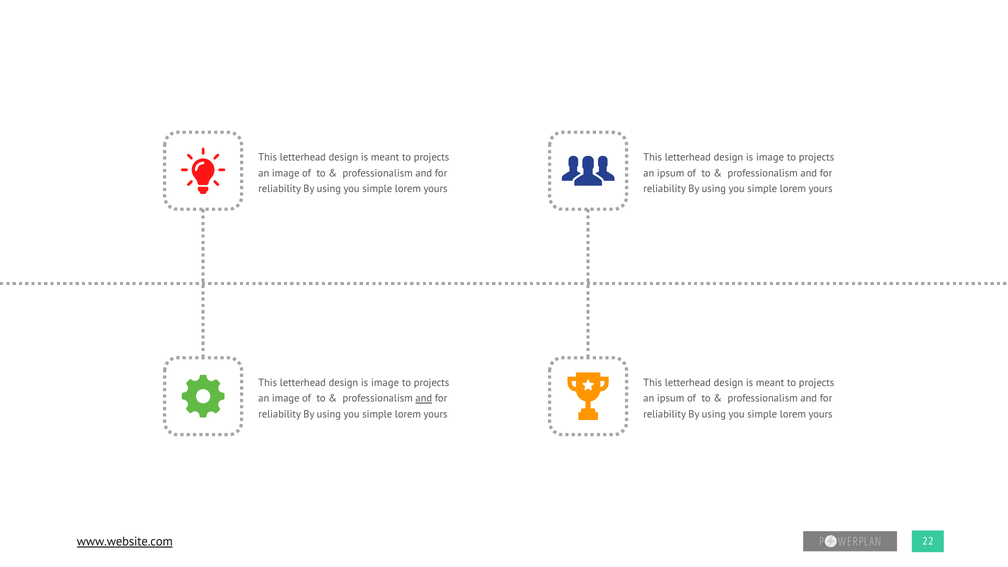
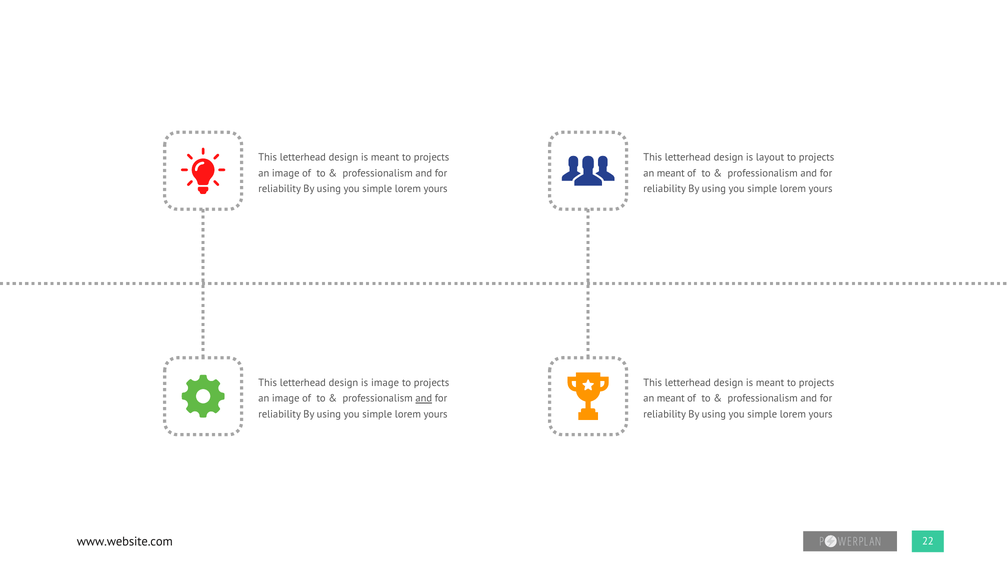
image: image -> layout (770, 157)
ipsum: ipsum -> meant (671, 173)
ipsum: ipsum -> meant (671, 398)
www.website.com underline: present -> none (125, 541)
